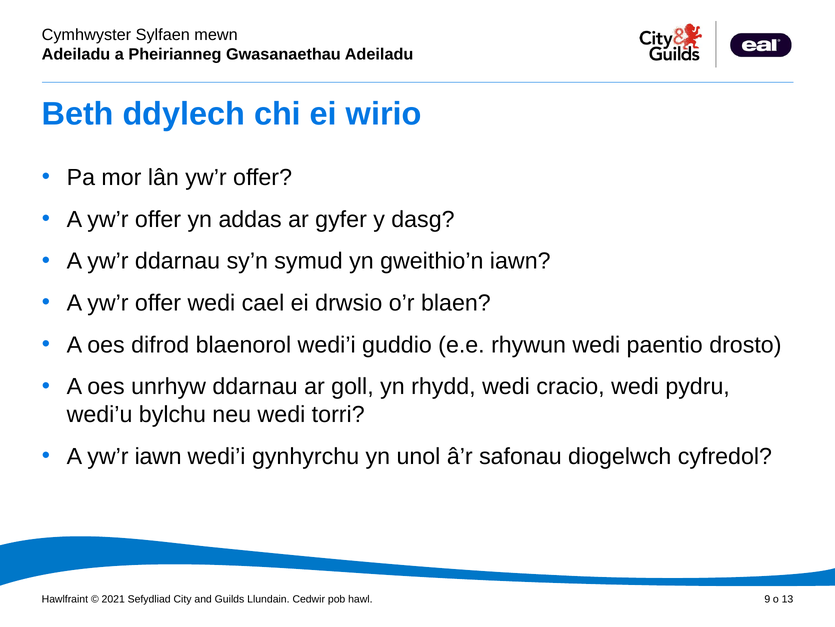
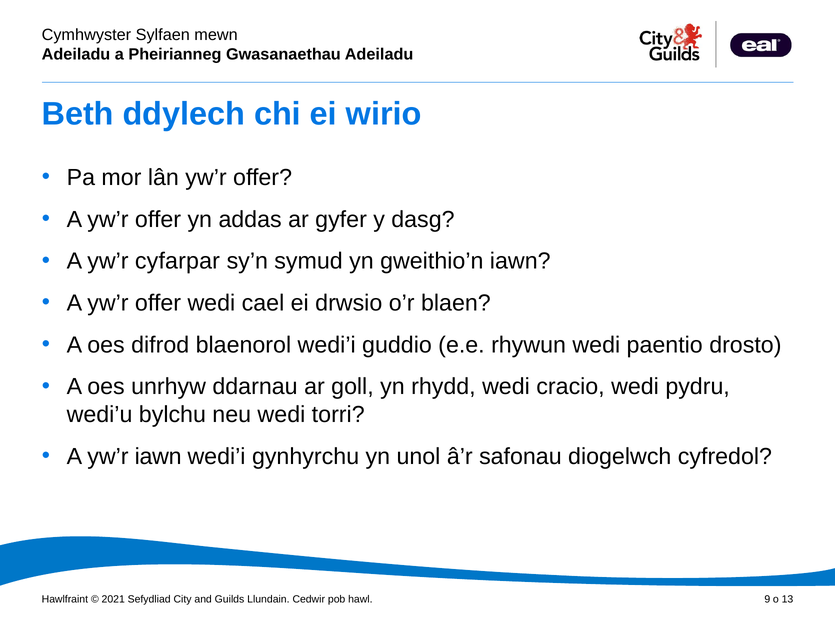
yw’r ddarnau: ddarnau -> cyfarpar (177, 261)
